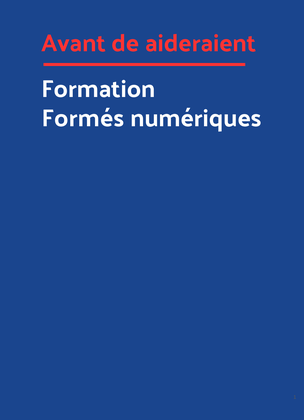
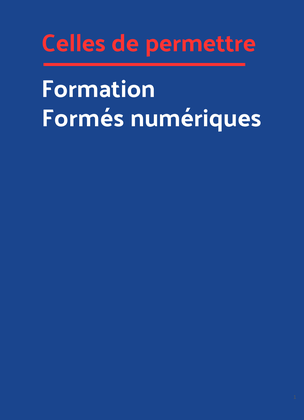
Avant: Avant -> Celles (74, 43)
aideraient: aideraient -> permettre (201, 43)
